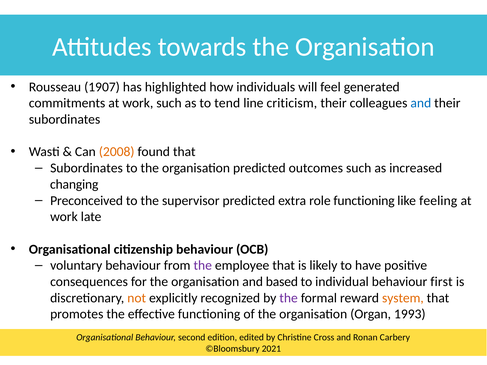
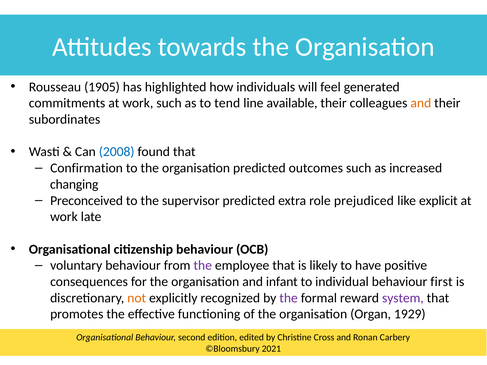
1907: 1907 -> 1905 (102, 87)
criticism: criticism -> available (292, 103)
and colour: blue -> orange (421, 103)
2008 colour: orange -> blue (117, 152)
Subordinates: Subordinates -> Confirmation (87, 168)
role functioning: functioning -> prejudiced (364, 201)
feeling: feeling -> explicit (438, 201)
based: based -> infant (282, 282)
system colour: orange -> purple (403, 298)
1993: 1993 -> 1929 (410, 314)
